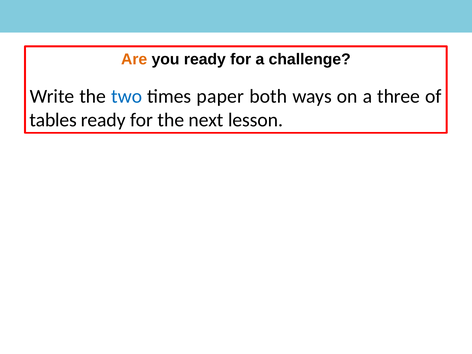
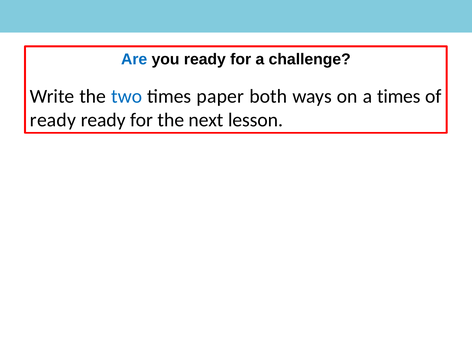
Are colour: orange -> blue (134, 59)
a three: three -> times (399, 96)
tables: tables -> ready (53, 120)
